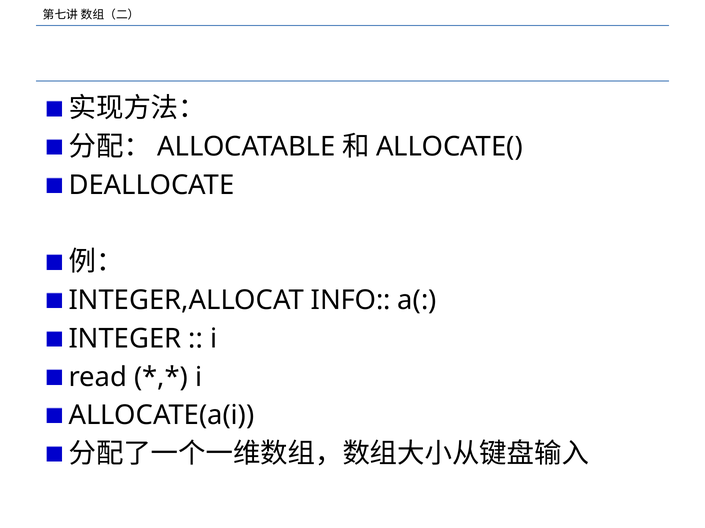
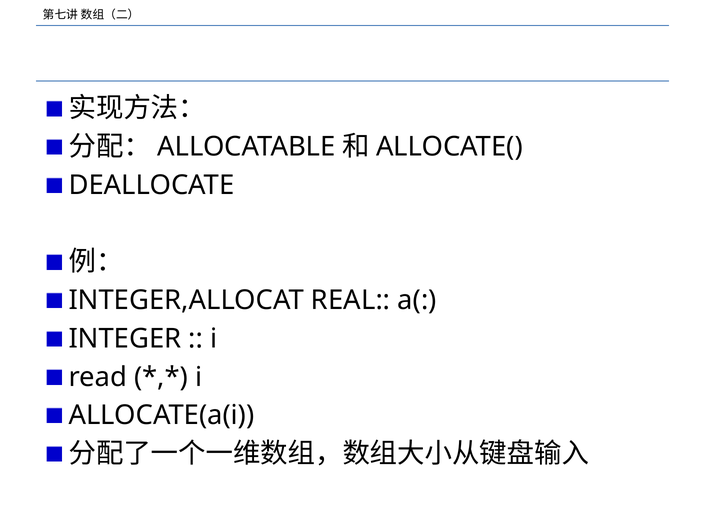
INFO: INFO -> REAL (351, 301)
